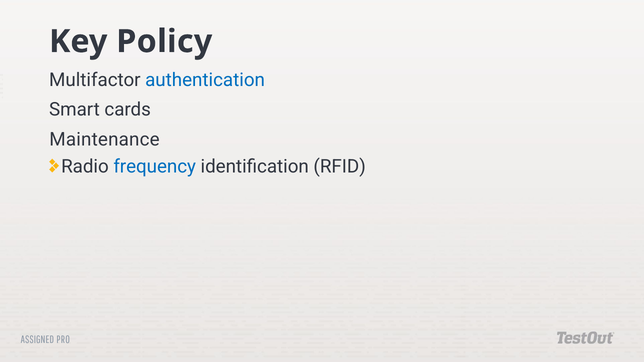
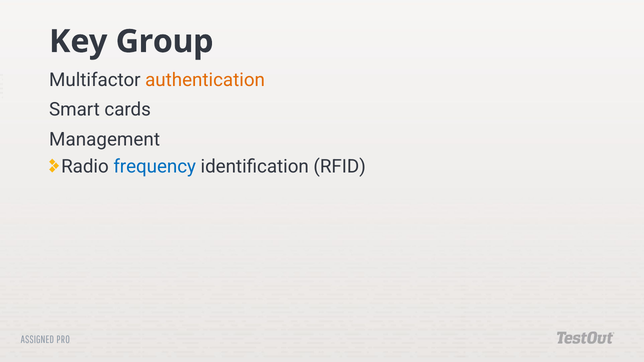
Policy: Policy -> Group (165, 42)
authentication colour: blue -> orange (205, 80)
Maintenance: Maintenance -> Management (105, 140)
